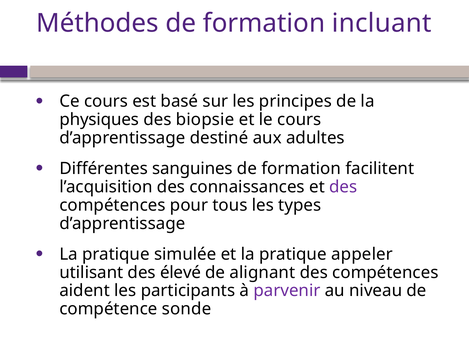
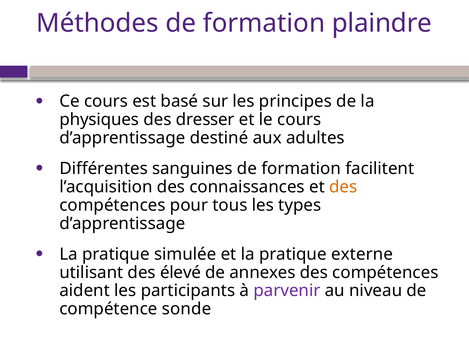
incluant: incluant -> plaindre (382, 23)
biopsie: biopsie -> dresser (205, 120)
des colour: purple -> orange (343, 187)
appeler: appeler -> externe (362, 254)
alignant: alignant -> annexes (263, 272)
